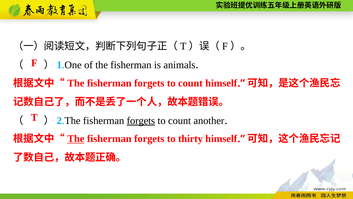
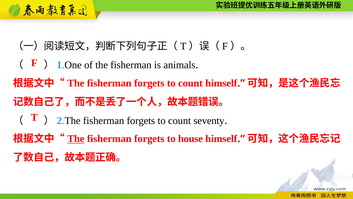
forgets underline: present -> none (141, 120)
another: another -> seventy (209, 120)
thirty: thirty -> house (190, 139)
